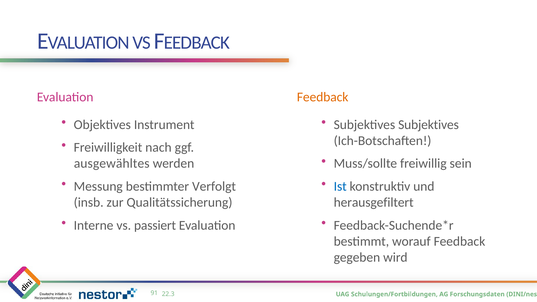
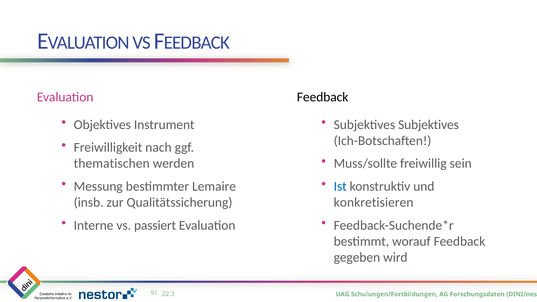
Feedback colour: orange -> black (323, 97)
ausgewähltes: ausgewähltes -> thematischen (112, 164)
Verfolgt: Verfolgt -> Lemaire (214, 186)
herausgefiltert: herausgefiltert -> konkretisieren (374, 203)
